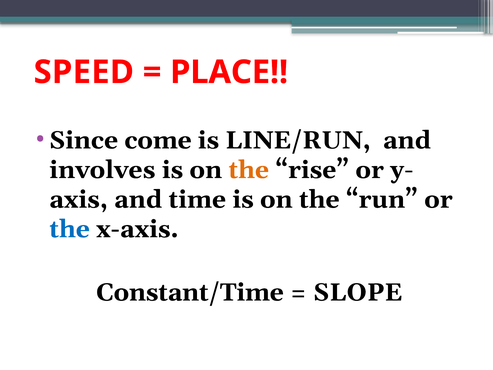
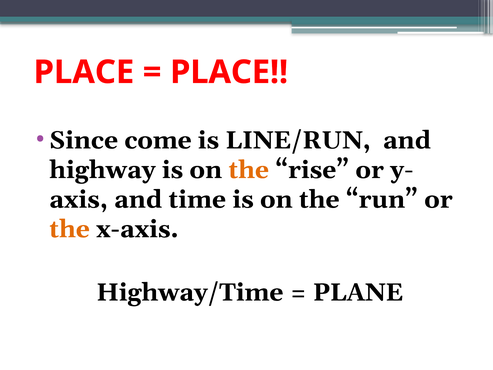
SPEED: SPEED -> PLACE (84, 72)
involves: involves -> highway (102, 170)
the colour: blue -> orange (70, 229)
Constant/Time: Constant/Time -> Highway/Time (190, 292)
SLOPE: SLOPE -> PLANE (358, 292)
